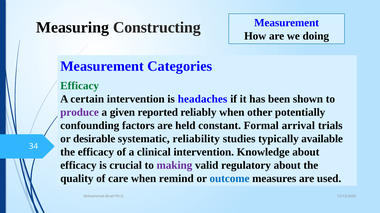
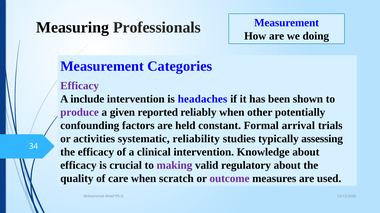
Constructing: Constructing -> Professionals (157, 27)
Efficacy colour: green -> purple (80, 86)
certain: certain -> include (87, 99)
desirable: desirable -> activities (94, 139)
available: available -> assessing (322, 139)
remind: remind -> scratch (176, 179)
outcome colour: blue -> purple (230, 179)
